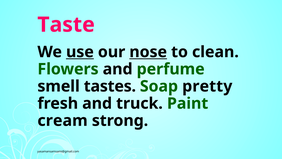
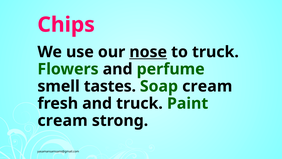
Taste: Taste -> Chips (66, 25)
use underline: present -> none (80, 52)
to clean: clean -> truck (215, 52)
Soap pretty: pretty -> cream (207, 86)
